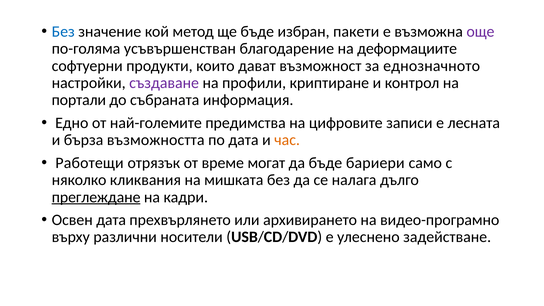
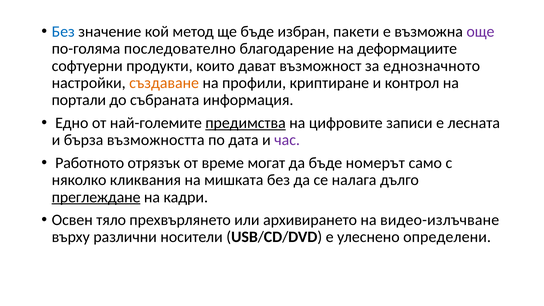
усъвършенстван: усъвършенстван -> последователно (180, 49)
създаване colour: purple -> orange (164, 83)
предимства underline: none -> present (246, 123)
час colour: orange -> purple (287, 140)
Работещи: Работещи -> Работното (90, 163)
бариери: бариери -> номерът (375, 163)
Освен дата: дата -> тяло (111, 220)
видео-програмно: видео-програмно -> видео-излъчване (440, 220)
задействане: задействане -> определени (447, 237)
